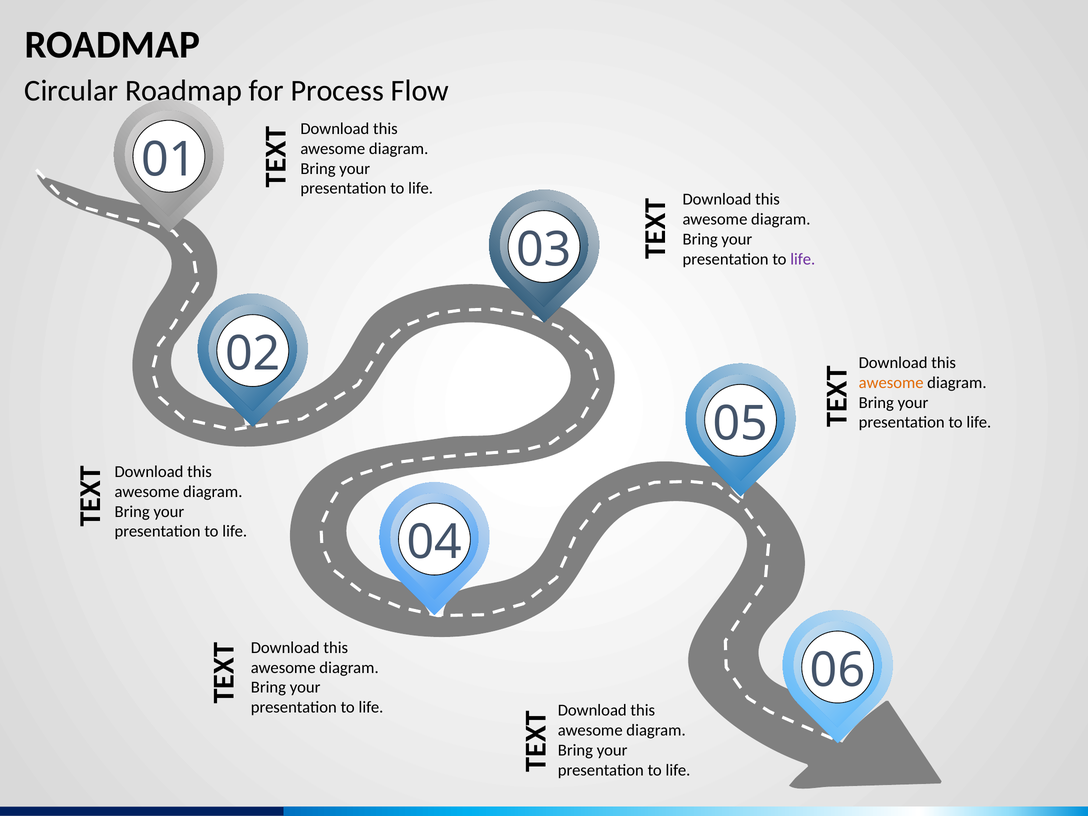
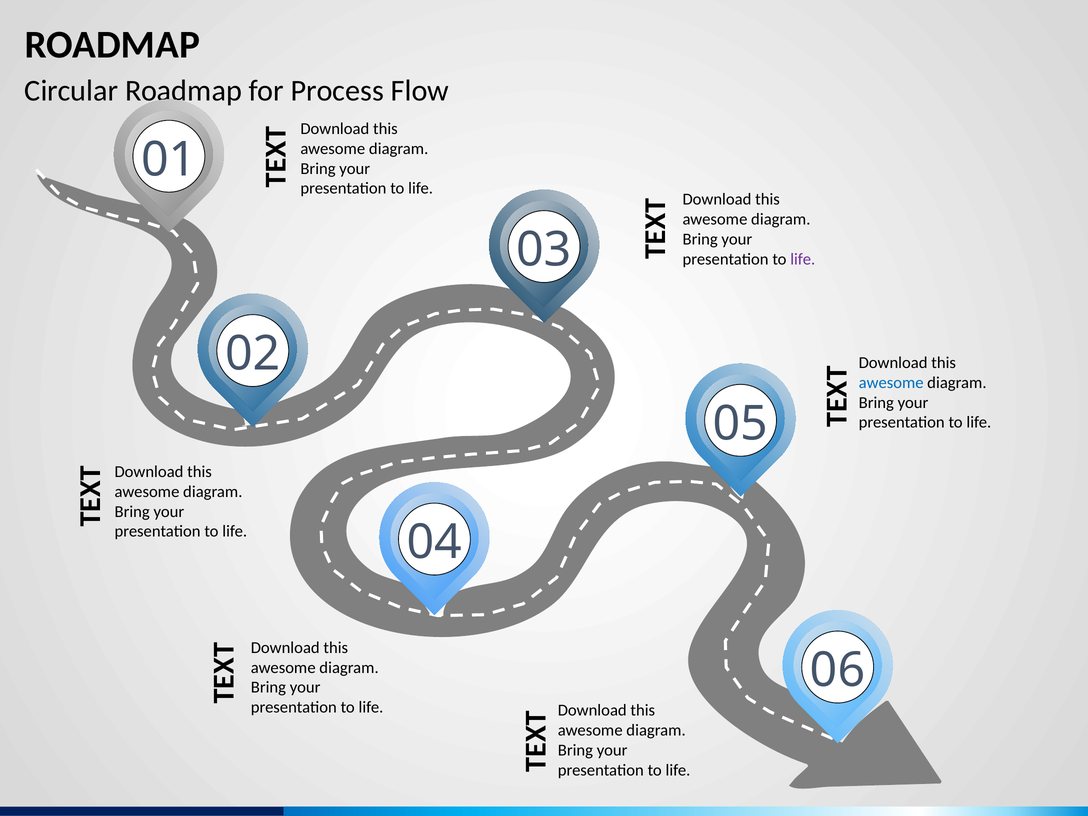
awesome colour: orange -> blue (891, 383)
